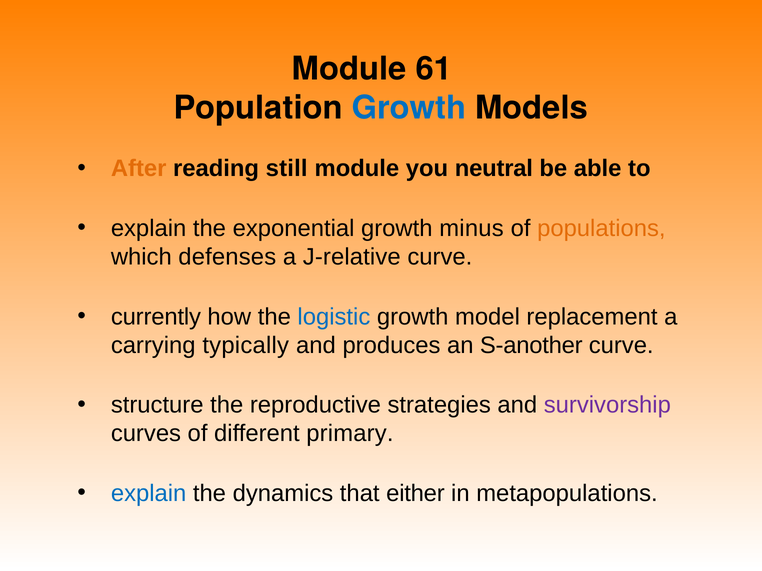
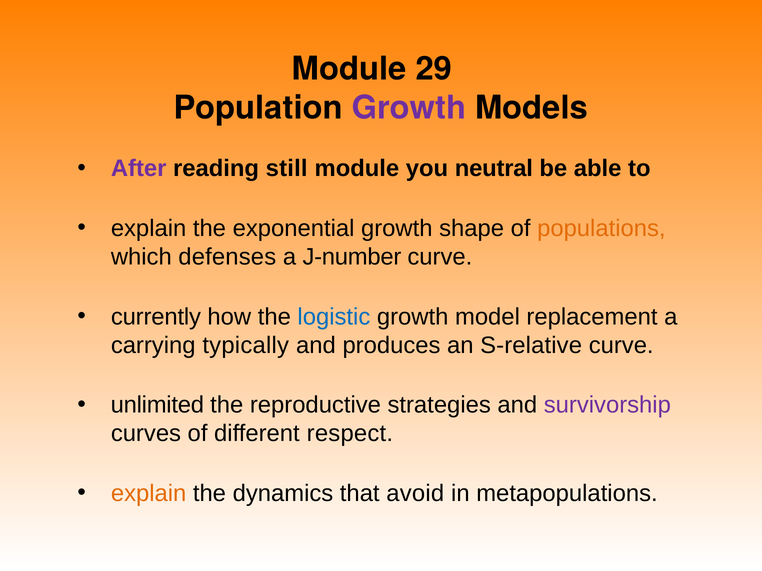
61: 61 -> 29 (434, 69)
Growth colour: blue -> purple (409, 108)
After colour: orange -> purple (139, 169)
minus: minus -> shape (472, 229)
J-relative: J-relative -> J-number (352, 257)
S-another: S-another -> S-relative (531, 346)
structure: structure -> unlimited (157, 405)
primary: primary -> respect (350, 434)
explain colour: blue -> orange (149, 494)
either: either -> avoid (415, 494)
